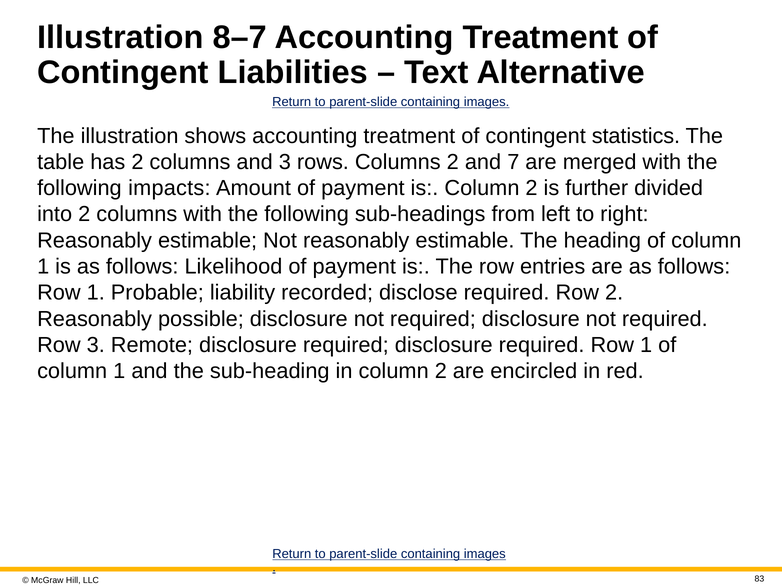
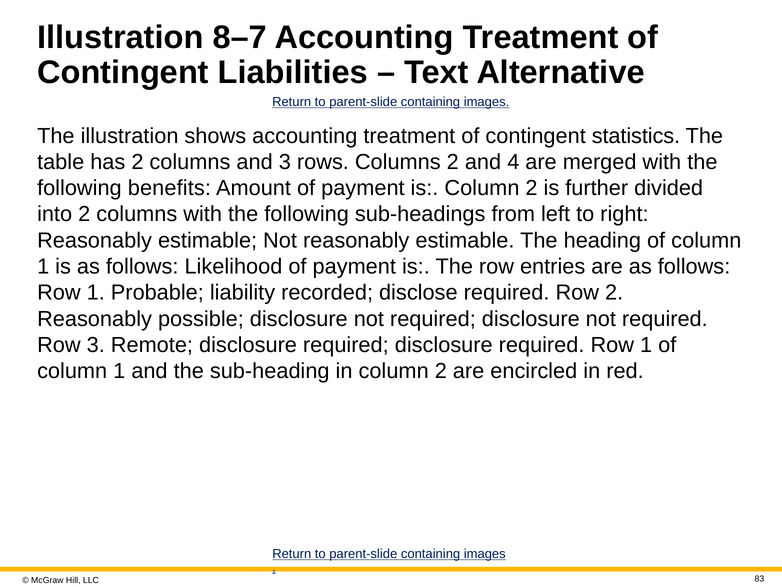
7: 7 -> 4 (513, 162)
impacts: impacts -> benefits (169, 188)
